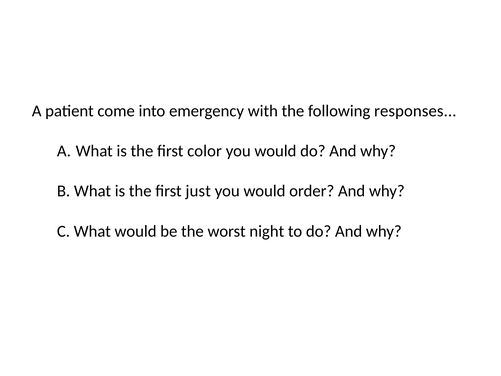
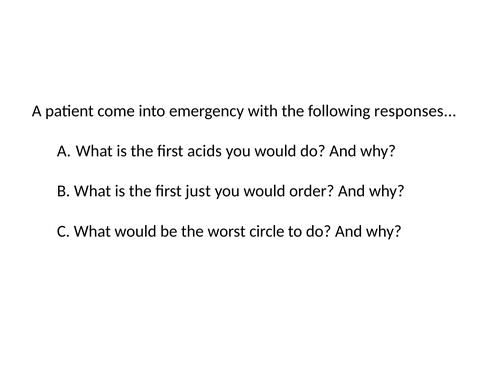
color: color -> acids (205, 151)
night: night -> circle (267, 231)
